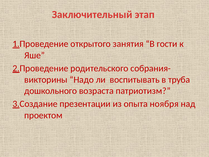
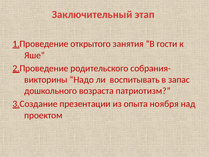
труба: труба -> запас (179, 80)
